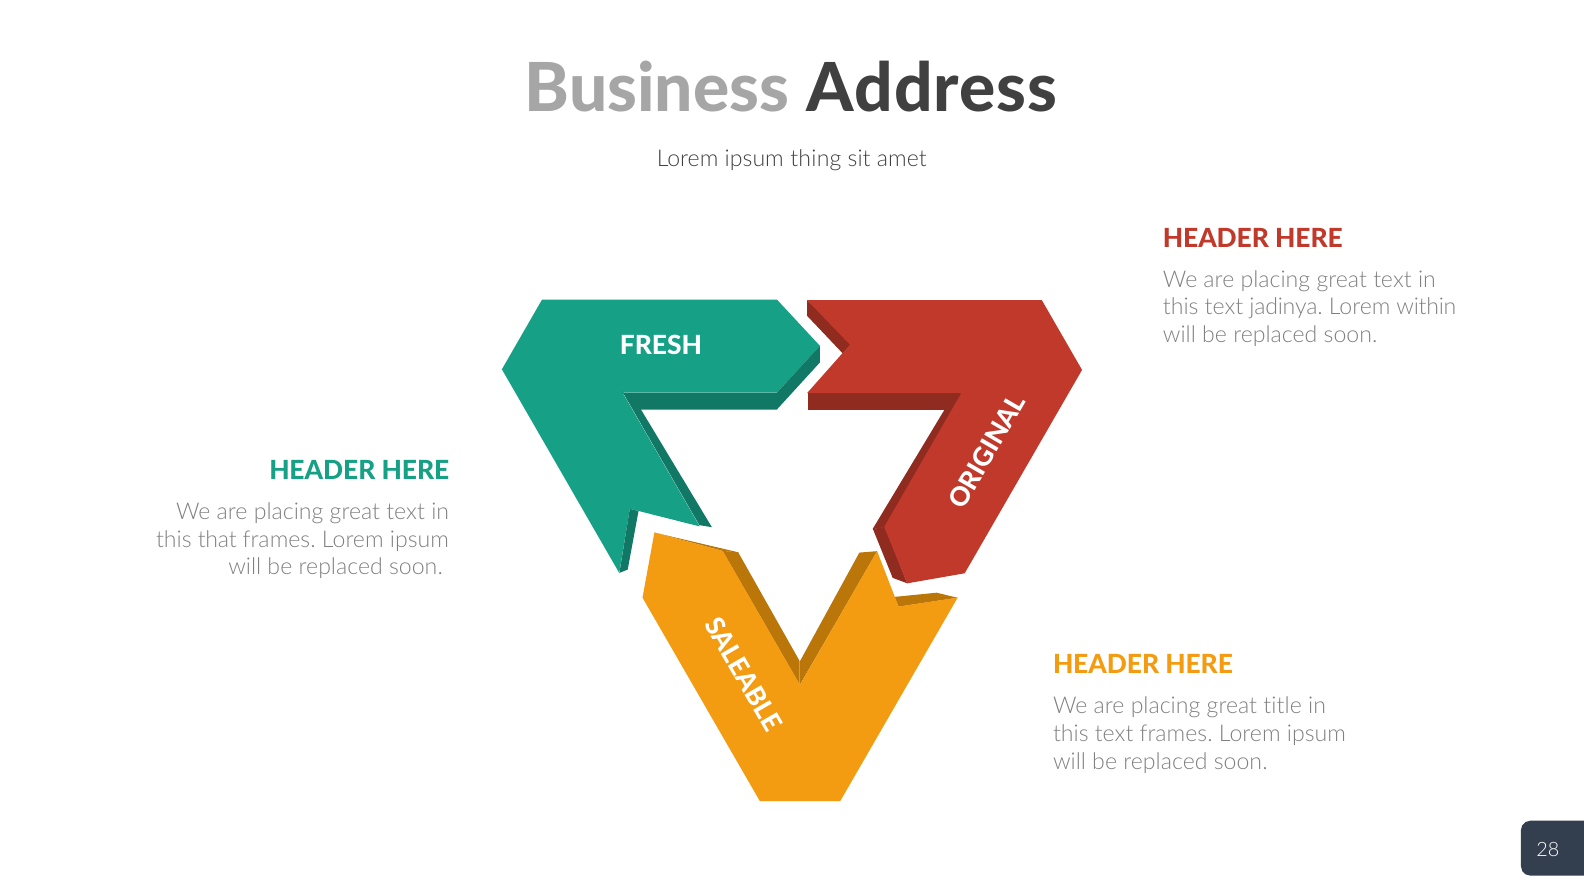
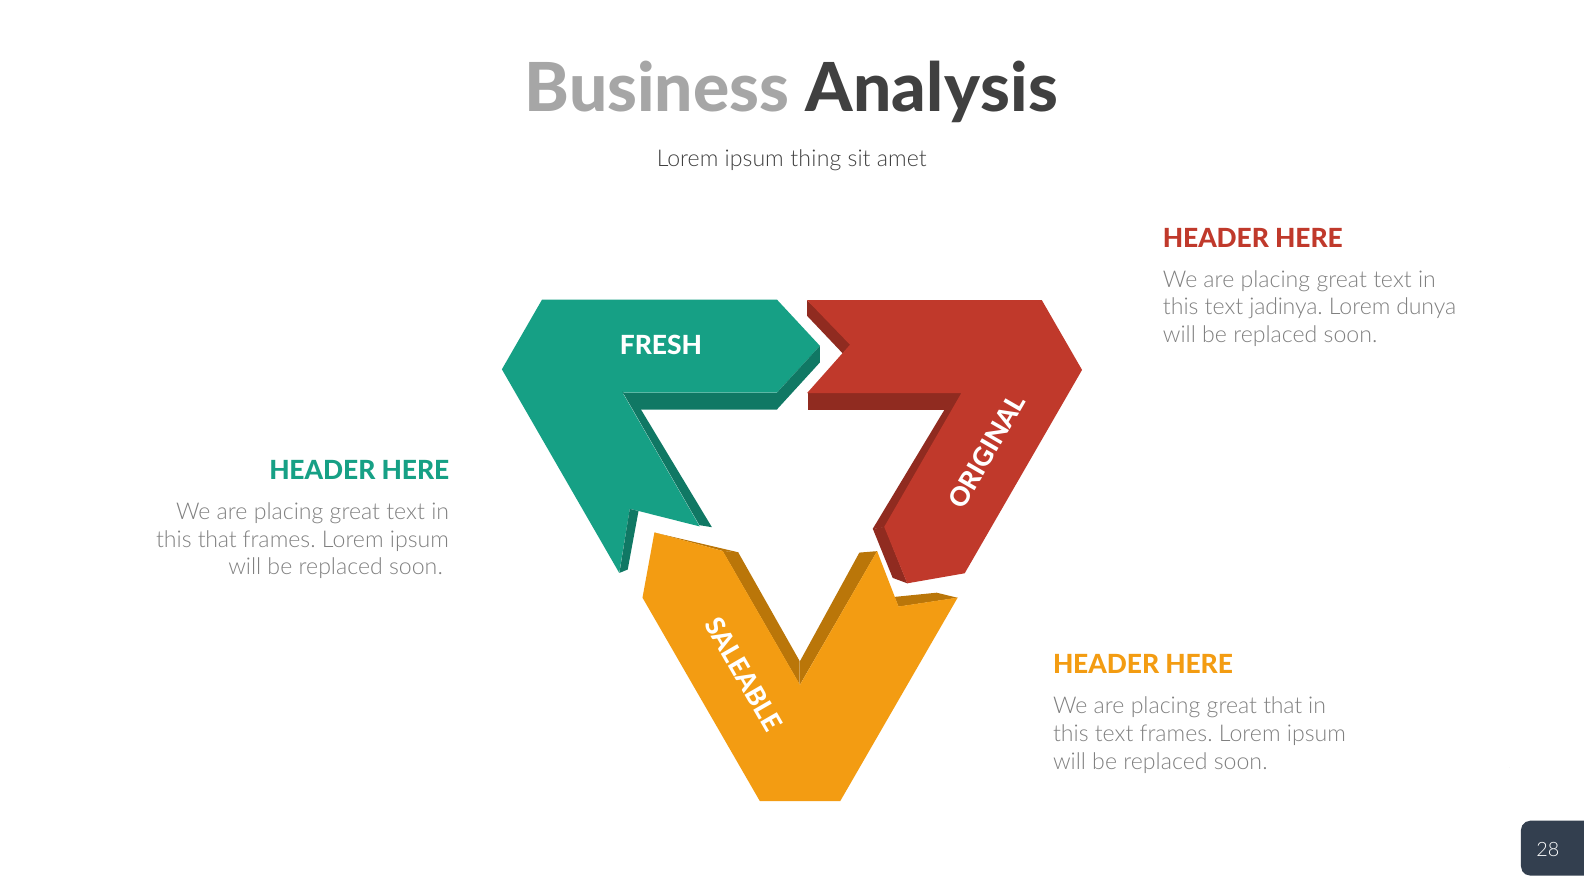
Address: Address -> Analysis (932, 89)
within: within -> dunya (1426, 307)
great title: title -> that (1283, 706)
